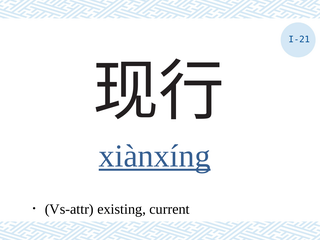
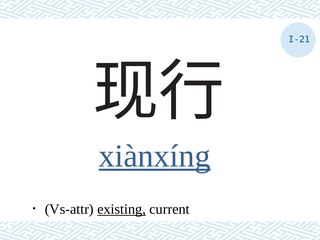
existing underline: none -> present (122, 209)
